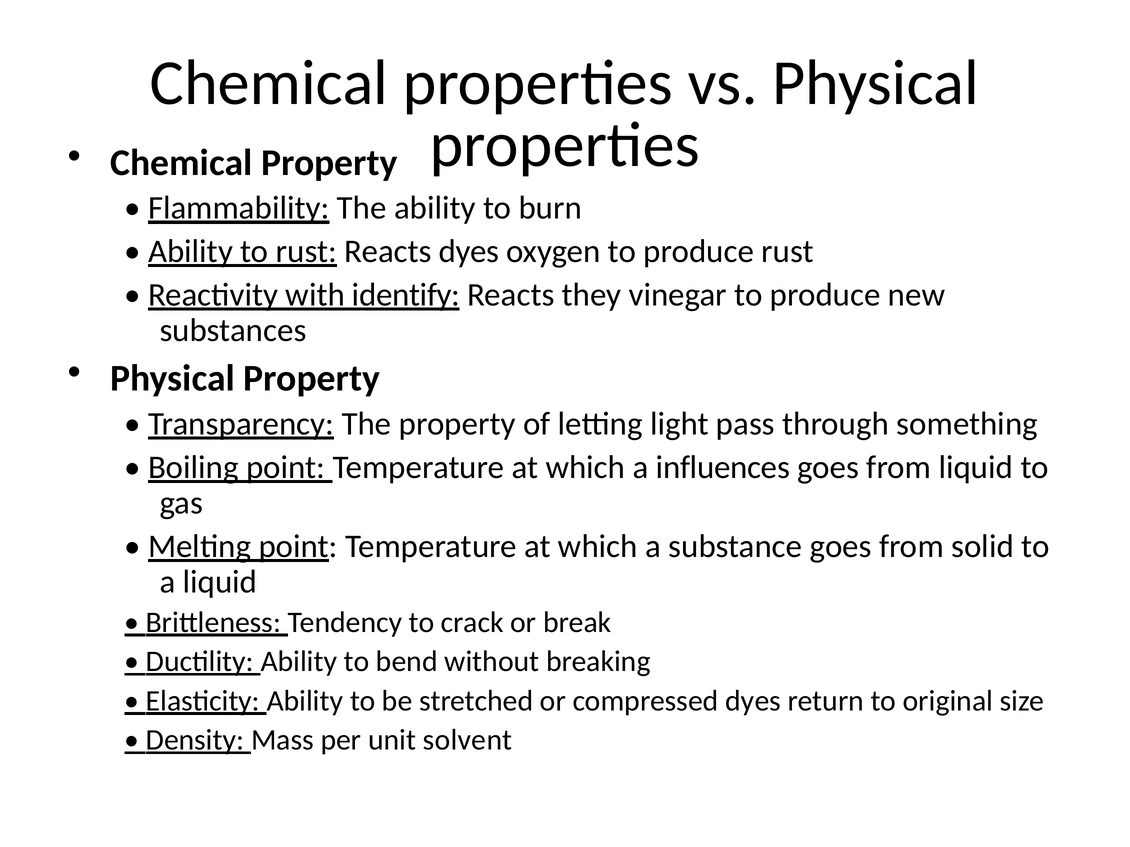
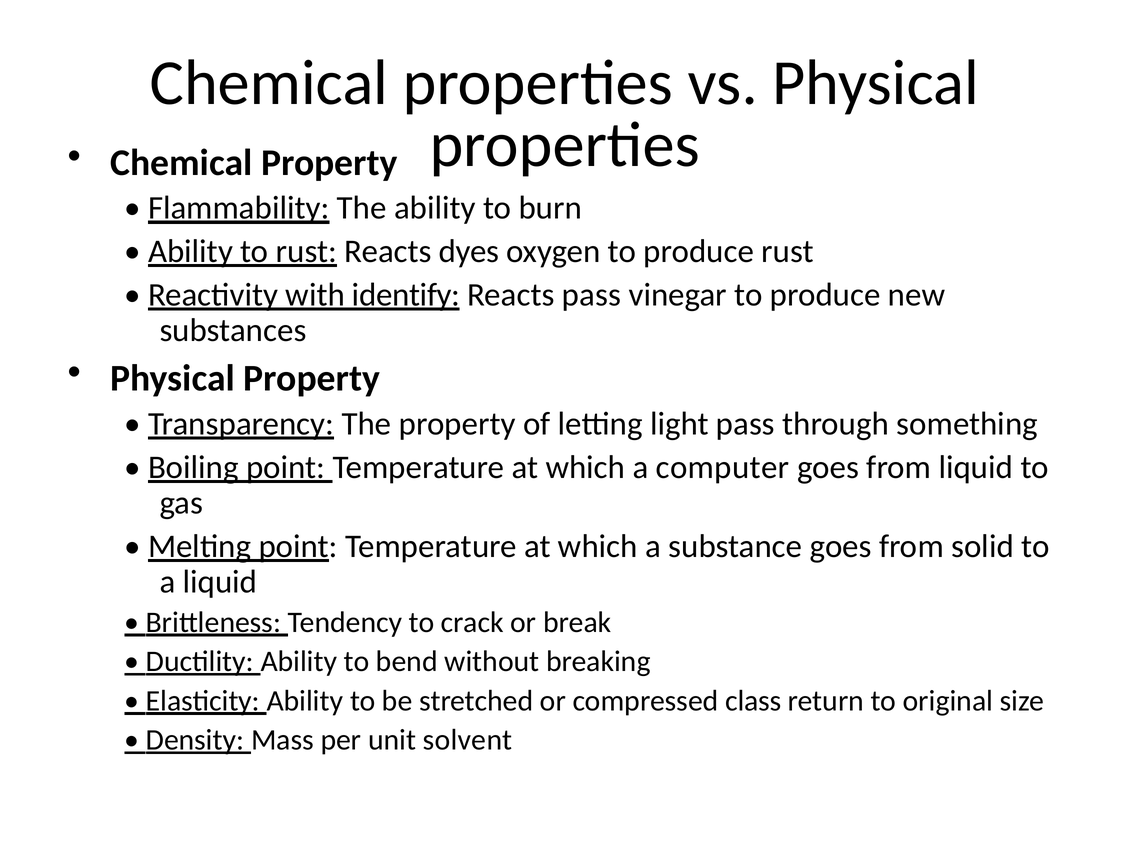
Reacts they: they -> pass (591, 295)
influences: influences -> computer (723, 467)
compressed dyes: dyes -> class (753, 701)
